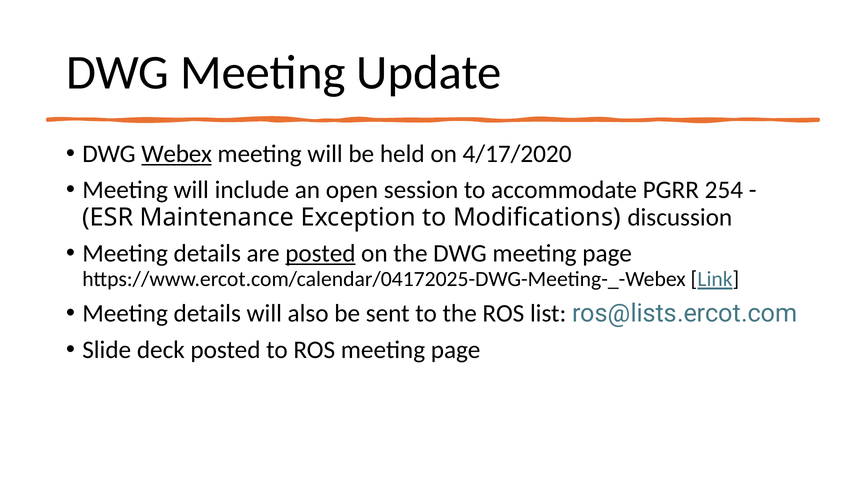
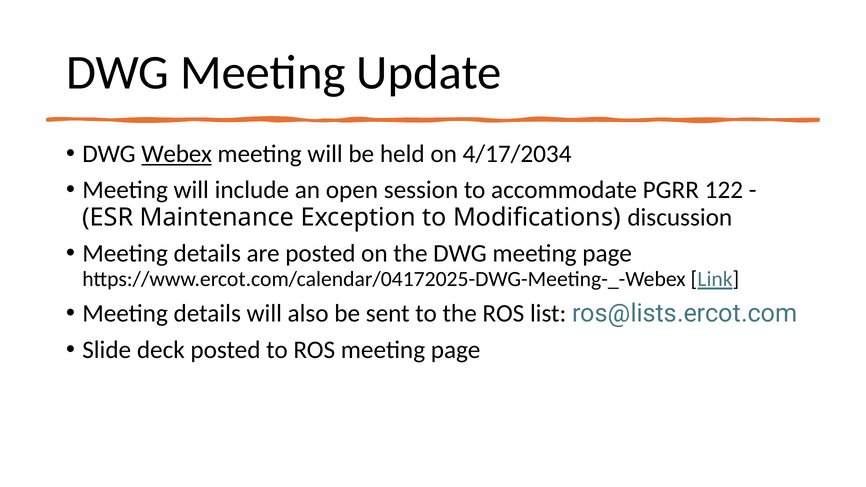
4/17/2020: 4/17/2020 -> 4/17/2034 (517, 154)
254: 254 -> 122 (724, 190)
posted underline: present -> none (320, 253)
